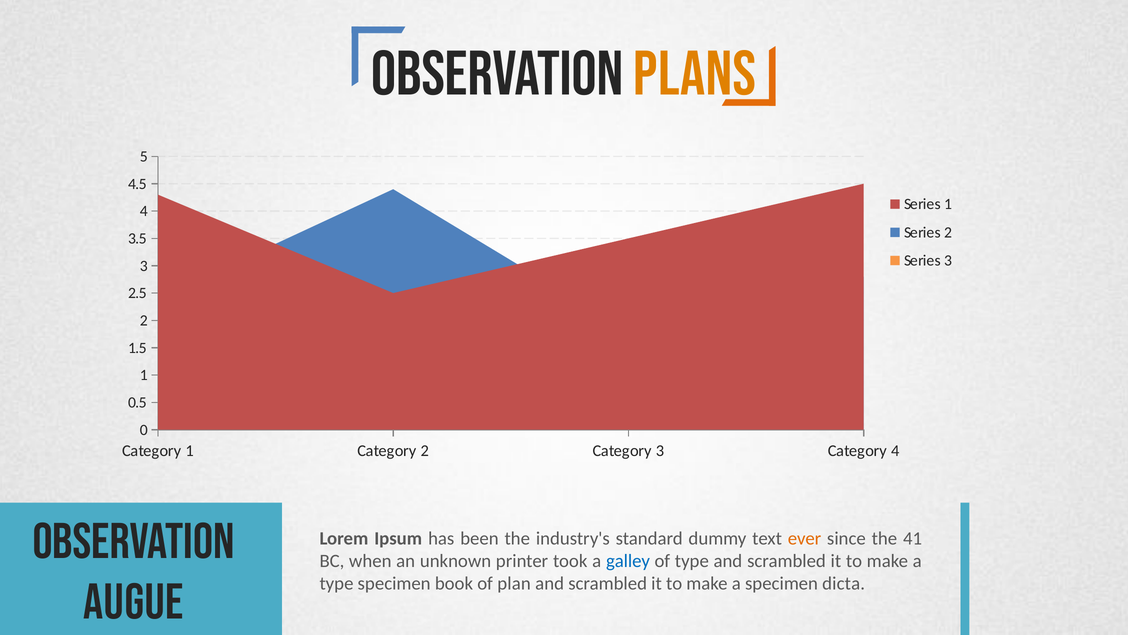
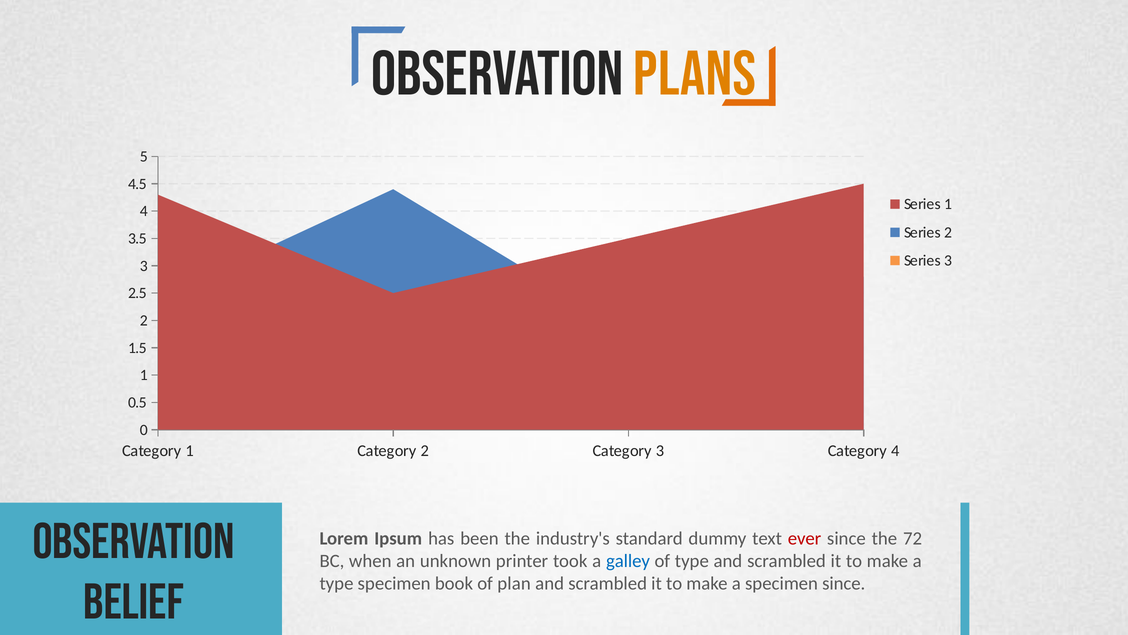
ever colour: orange -> red (805, 538)
41: 41 -> 72 (913, 538)
specimen dicta: dicta -> since (844, 583)
AUGUE: AUGUE -> BELIEF (134, 602)
